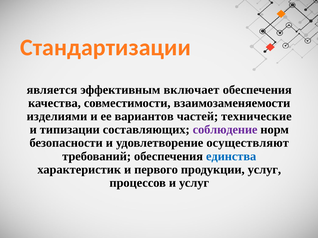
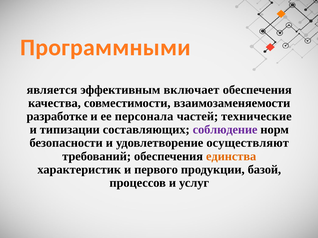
Стандартизации: Стандартизации -> Программными (105, 48)
изделиями: изделиями -> разработке (57, 117)
вариантов: вариантов -> персонала (144, 117)
единства colour: blue -> orange (231, 157)
продукции услуг: услуг -> базой (264, 170)
